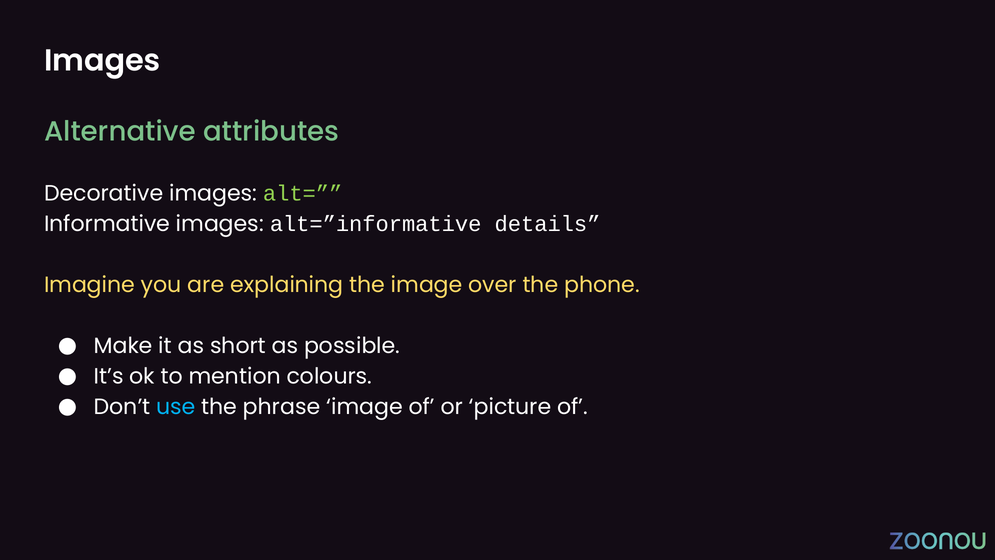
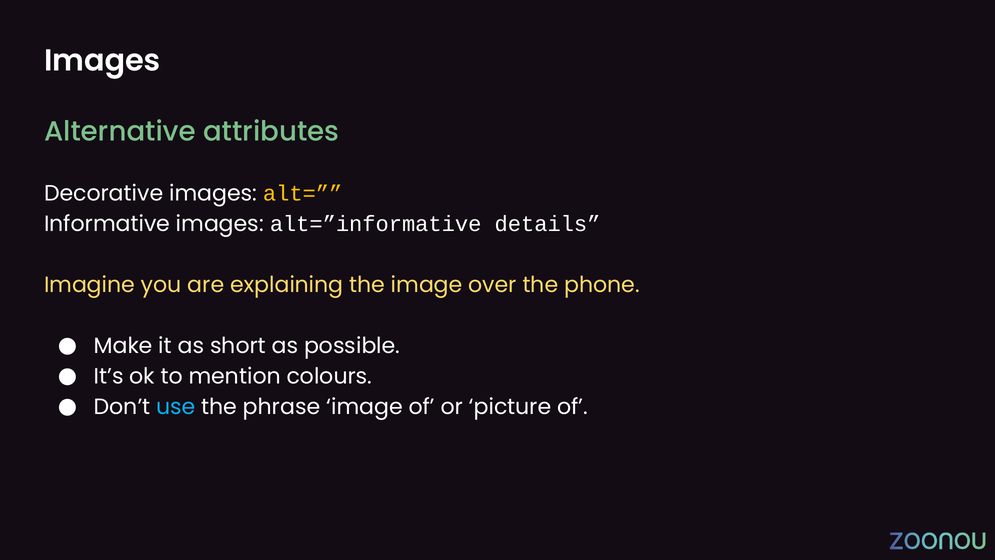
alt= colour: light green -> yellow (303, 193)
